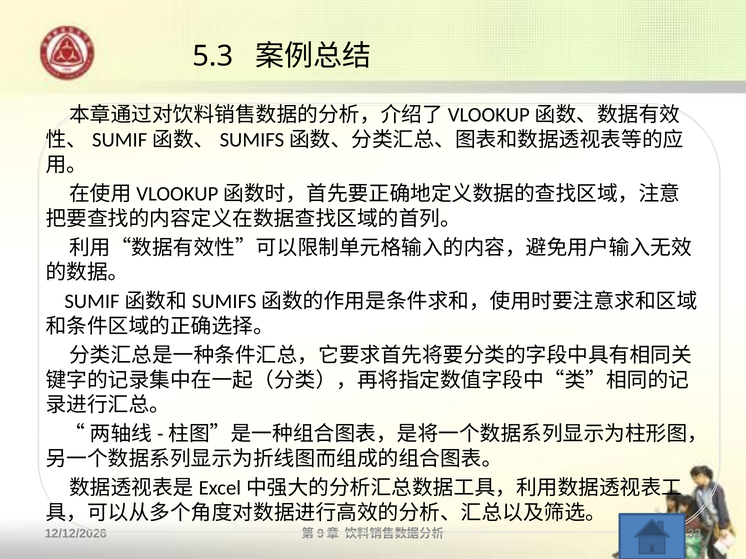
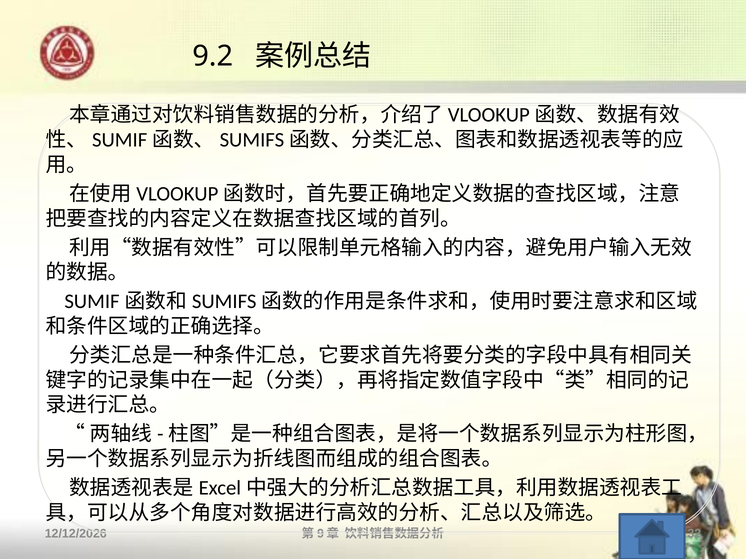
5.3: 5.3 -> 9.2 (213, 56)
